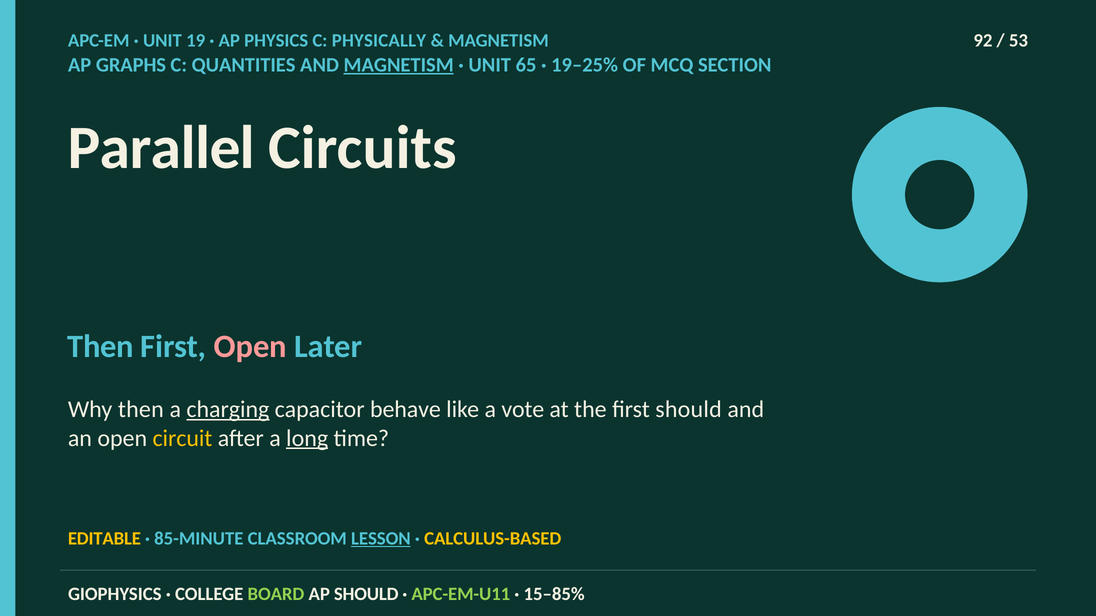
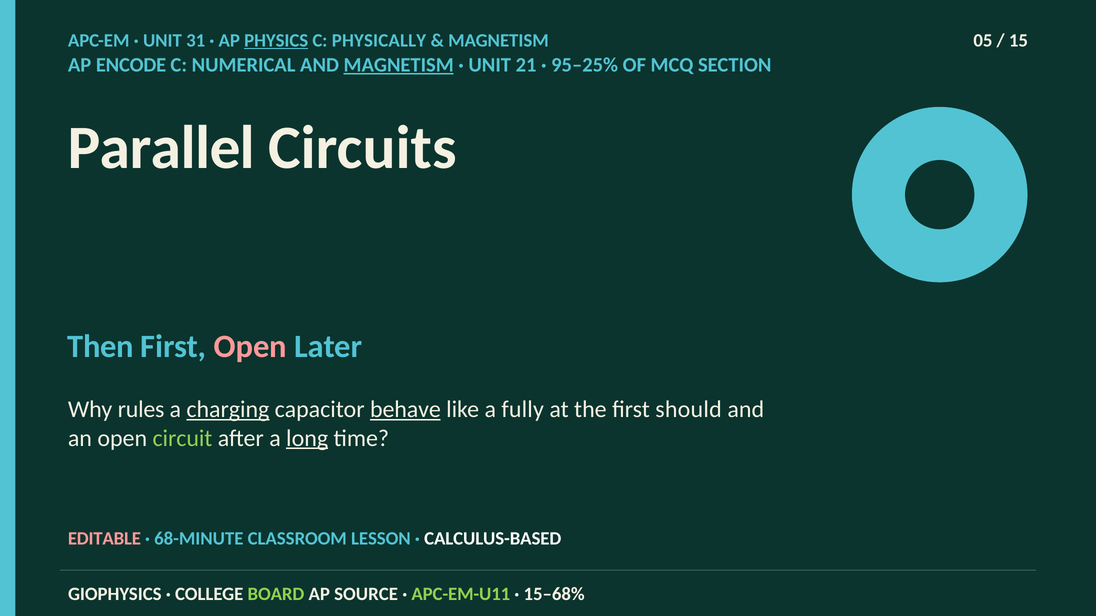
19: 19 -> 31 (196, 41)
PHYSICS underline: none -> present (276, 41)
92: 92 -> 05 (983, 41)
53: 53 -> 15 (1018, 41)
GRAPHS: GRAPHS -> ENCODE (131, 65)
QUANTITIES: QUANTITIES -> NUMERICAL (244, 65)
65: 65 -> 21 (526, 65)
19–25%: 19–25% -> 95–25% (585, 65)
Why then: then -> rules (141, 410)
behave underline: none -> present (405, 410)
vote: vote -> fully (523, 410)
circuit colour: yellow -> light green (182, 438)
EDITABLE colour: yellow -> pink (104, 539)
85-MINUTE: 85-MINUTE -> 68-MINUTE (199, 539)
LESSON underline: present -> none (381, 539)
CALCULUS-BASED colour: yellow -> white (493, 539)
AP SHOULD: SHOULD -> SOURCE (366, 595)
15–85%: 15–85% -> 15–68% (554, 595)
